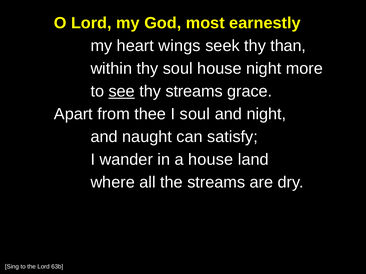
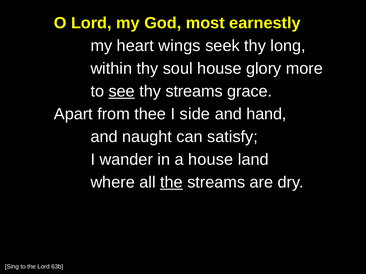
than: than -> long (288, 46)
house night: night -> glory (264, 69)
I soul: soul -> side (195, 114)
and night: night -> hand (266, 114)
the underline: none -> present (171, 183)
